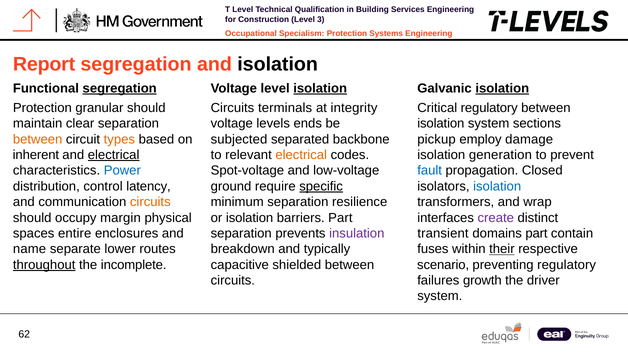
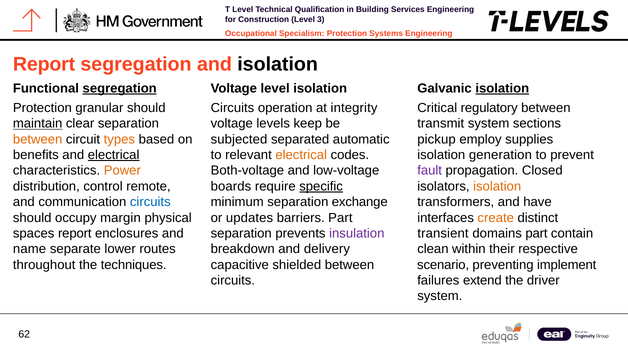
isolation underline: present -> none (320, 88)
terminals: terminals -> operation (285, 108)
maintain underline: none -> present (38, 124)
ends: ends -> keep (308, 124)
isolation: isolation -> transmit (441, 124)
backbone: backbone -> automatic (361, 139)
damage: damage -> supplies (529, 139)
inherent: inherent -> benefits (36, 155)
Power colour: blue -> orange (122, 171)
Spot-voltage: Spot-voltage -> Both-voltage (247, 171)
fault colour: blue -> purple (430, 171)
latency: latency -> remote (148, 186)
ground: ground -> boards (231, 186)
isolation colour: blue -> orange (497, 186)
circuits colour: orange -> blue (150, 202)
resilience: resilience -> exchange (360, 202)
wrap: wrap -> have (537, 202)
or isolation: isolation -> updates (250, 218)
create colour: purple -> orange (496, 218)
spaces entire: entire -> report (75, 234)
typically: typically -> delivery (327, 249)
fuses: fuses -> clean (433, 249)
their underline: present -> none (502, 249)
throughout underline: present -> none (44, 265)
incomplete: incomplete -> techniques (134, 265)
preventing regulatory: regulatory -> implement (567, 265)
growth: growth -> extend (482, 281)
